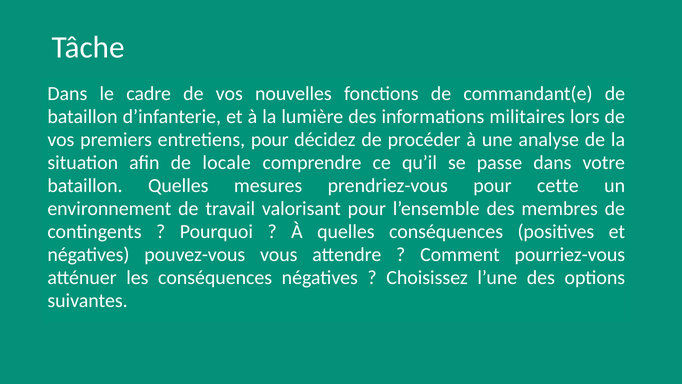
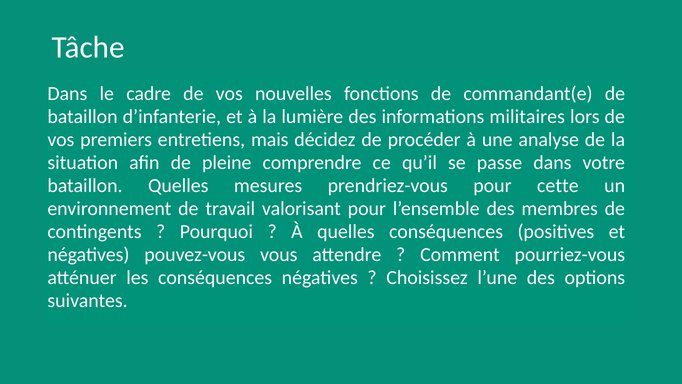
entretiens pour: pour -> mais (270, 140)
locale: locale -> pleine (227, 163)
